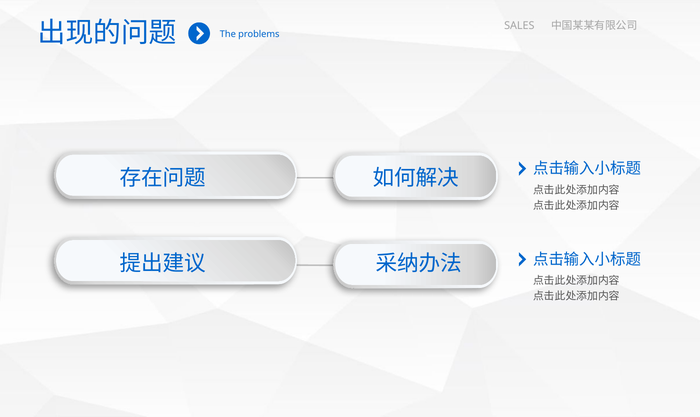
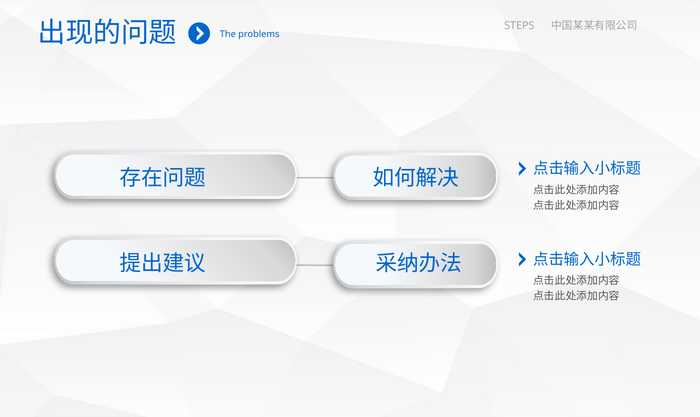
SALES: SALES -> STEPS (519, 26)
